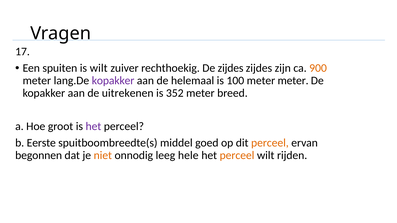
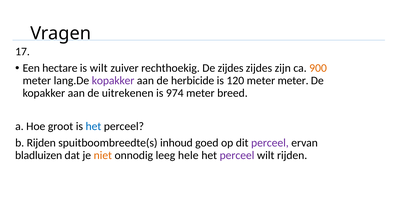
spuiten: spuiten -> hectare (60, 68)
helemaal: helemaal -> herbicide (193, 81)
100: 100 -> 120 (235, 81)
352: 352 -> 974 (175, 93)
het colour: purple -> blue (93, 126)
b Eerste: Eerste -> Rijden (41, 143)
middel: middel -> inhoud (176, 143)
perceel colour: orange -> purple (270, 143)
begonnen: begonnen -> bladluizen (39, 156)
perceel colour: orange -> purple (237, 156)
